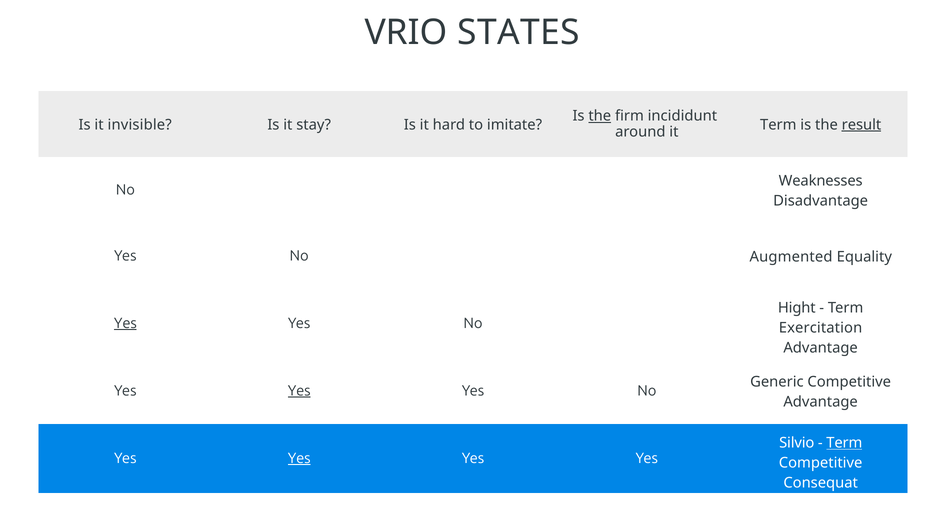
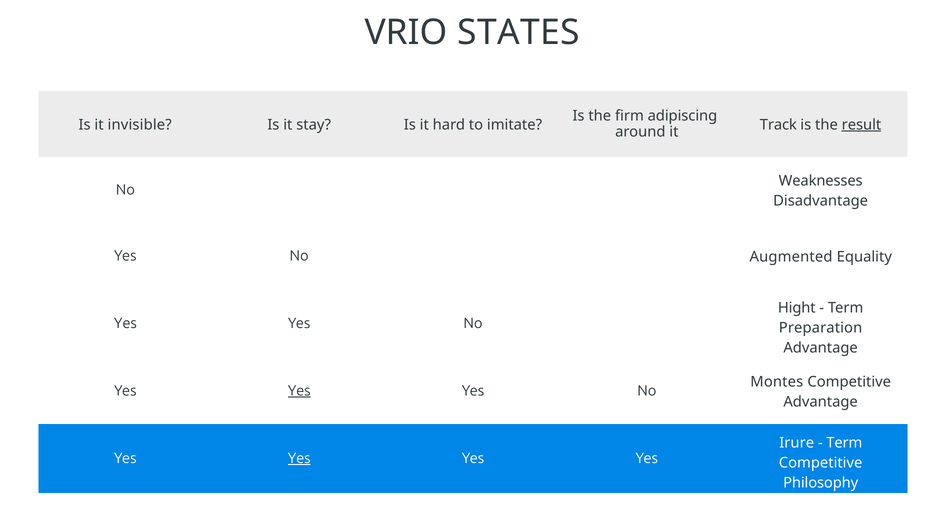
the underline: present -> none (600, 116)
incididunt: incididunt -> adipiscing (682, 116)
Term: Term -> Track (778, 125)
Yes underline: present -> none (125, 323)
Exercitation: Exercitation -> Preparation (821, 328)
Generic: Generic -> Montes (777, 382)
Silvio: Silvio -> Irure (797, 443)
Term underline: present -> none (844, 443)
Consequat: Consequat -> Philosophy (821, 483)
